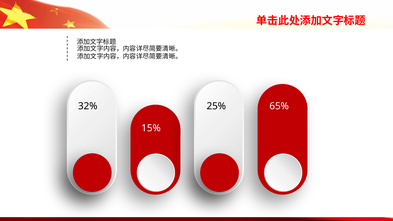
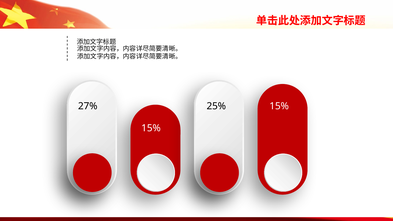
32%: 32% -> 27% (88, 106)
65%: 65% -> 15% (279, 106)
